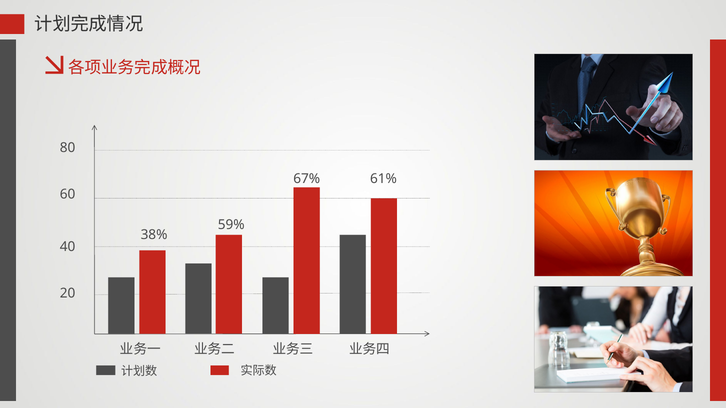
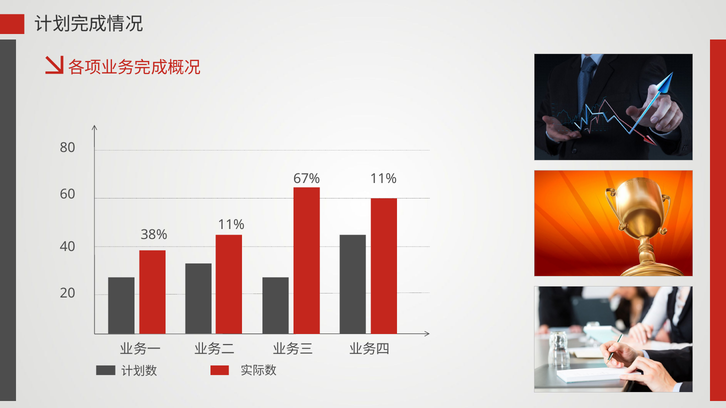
67% 61%: 61% -> 11% (383, 179)
59%: 59% -> 11% (231, 225)
